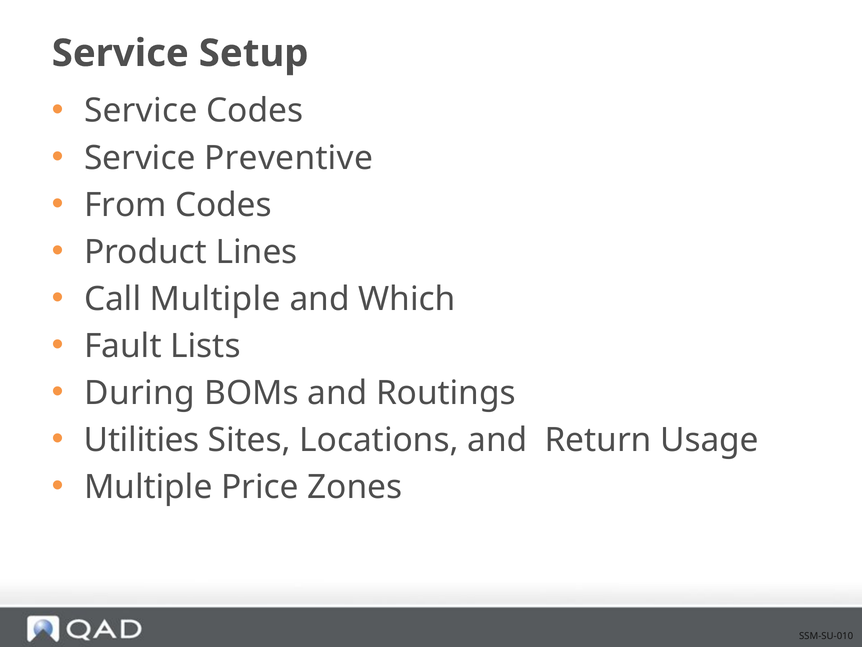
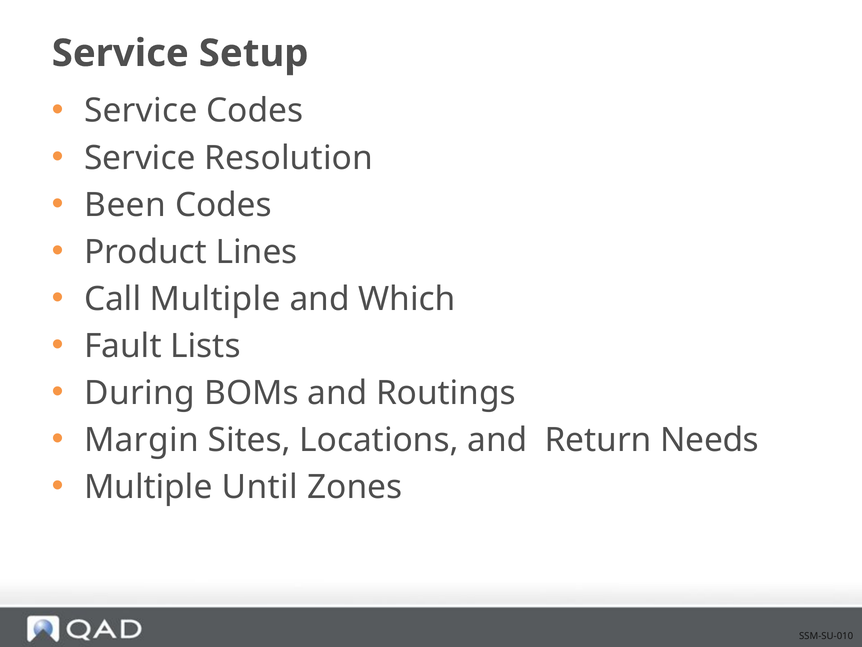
Preventive: Preventive -> Resolution (289, 158)
From: From -> Been (125, 205)
Utilities: Utilities -> Margin (141, 440)
Usage: Usage -> Needs (710, 440)
Price: Price -> Until (260, 487)
